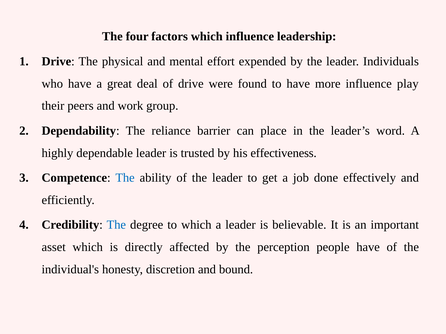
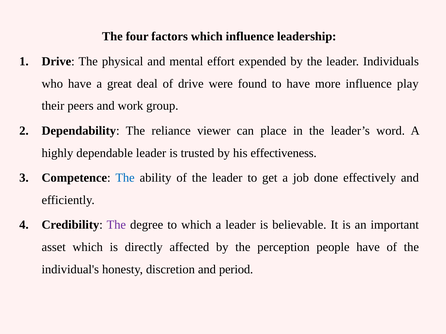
barrier: barrier -> viewer (214, 131)
The colour: blue -> purple (116, 225)
bound: bound -> period (236, 270)
